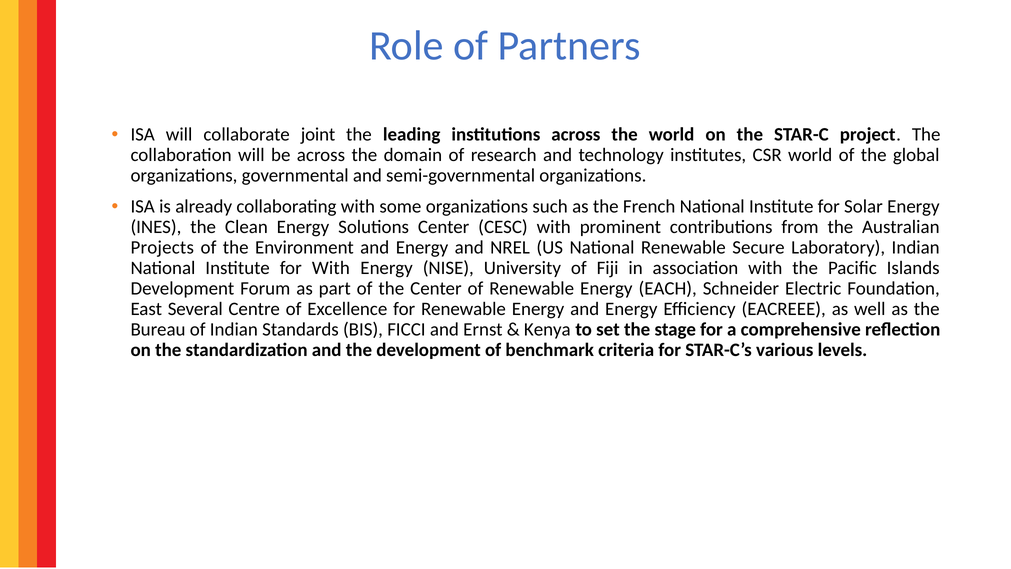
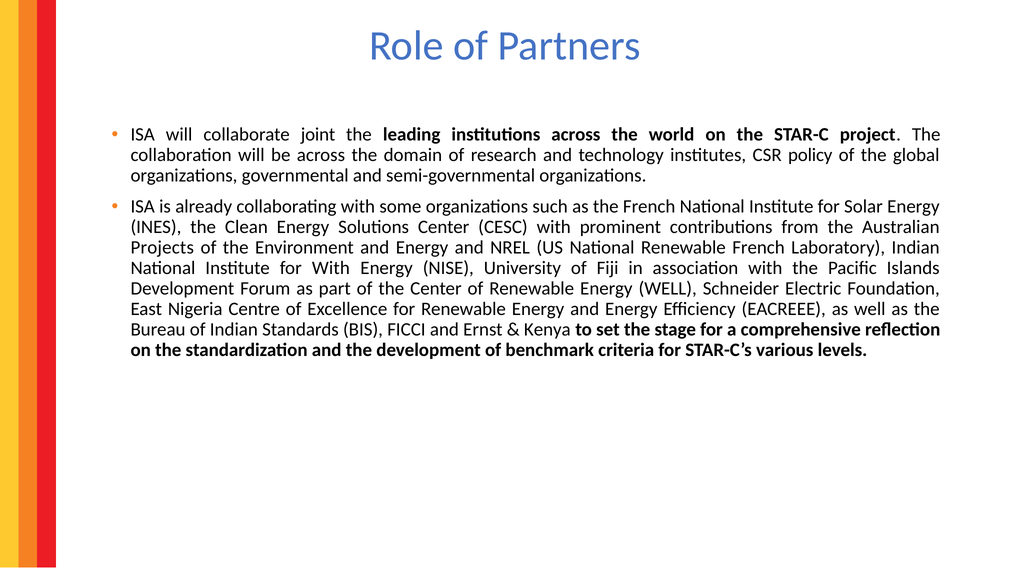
CSR world: world -> policy (810, 155)
Renewable Secure: Secure -> French (759, 247)
Energy EACH: EACH -> WELL (668, 288)
Several: Several -> Nigeria (195, 309)
